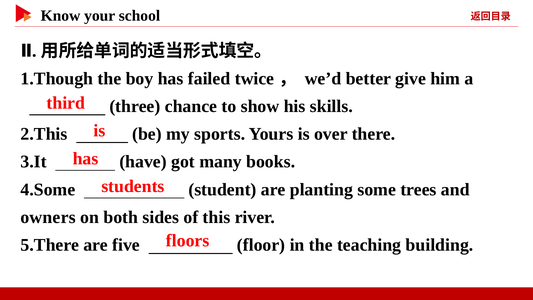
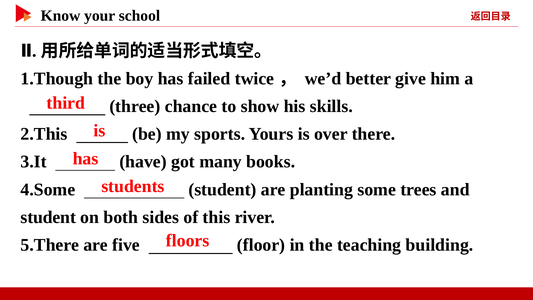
owners: owners -> student (48, 217)
